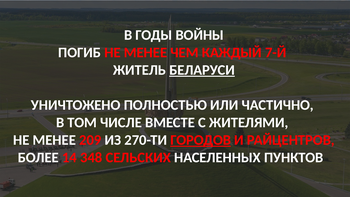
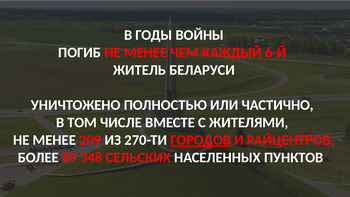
7-Й: 7-Й -> 6-Й (276, 52)
БЕЛАРУСИ underline: present -> none (202, 70)
14: 14 -> 89 (70, 157)
